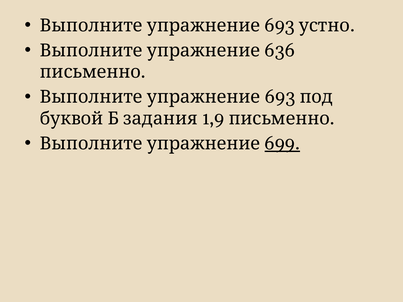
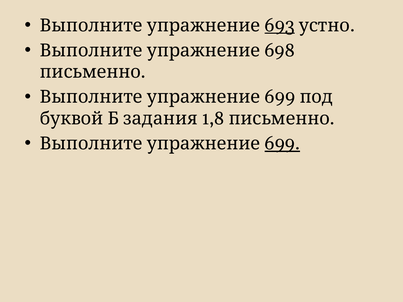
693 underline: none -> present (280, 26)
636: 636 -> 698 (280, 51)
693: 693 -> 699 (280, 97)
1,9: 1,9 -> 1,8 (213, 119)
